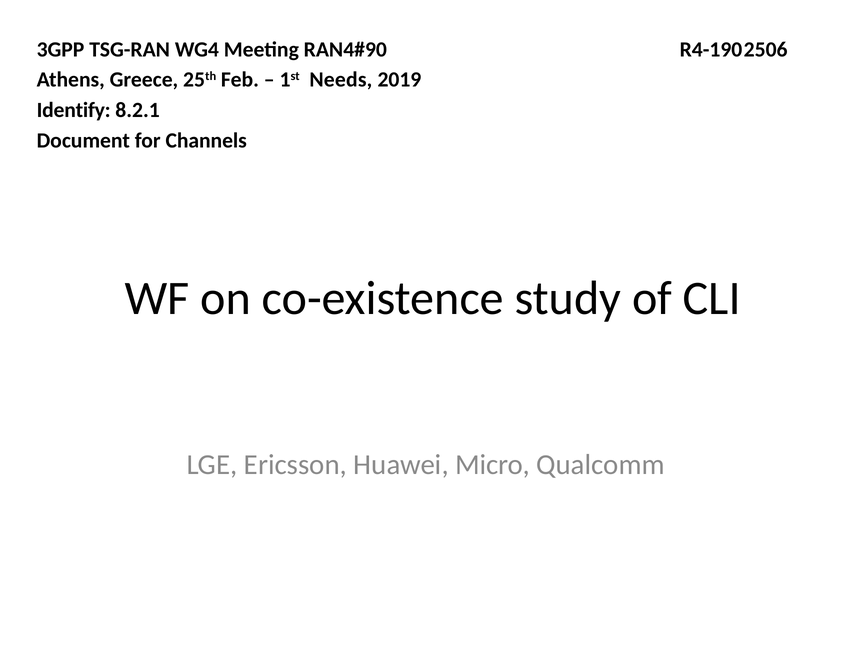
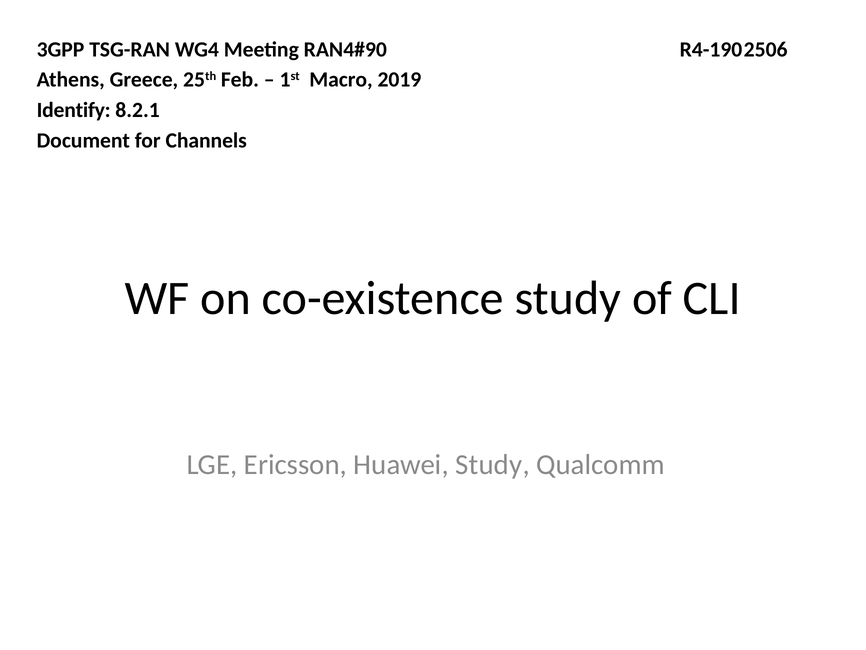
Needs: Needs -> Macro (341, 80)
Huawei Micro: Micro -> Study (493, 464)
